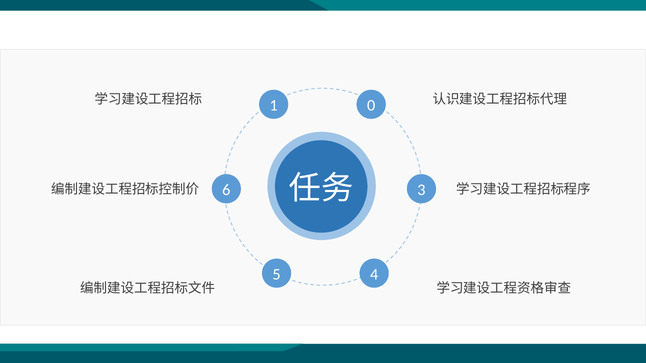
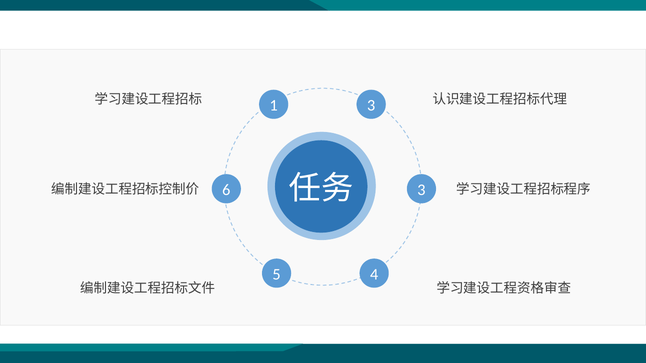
1 0: 0 -> 3 (371, 106)
